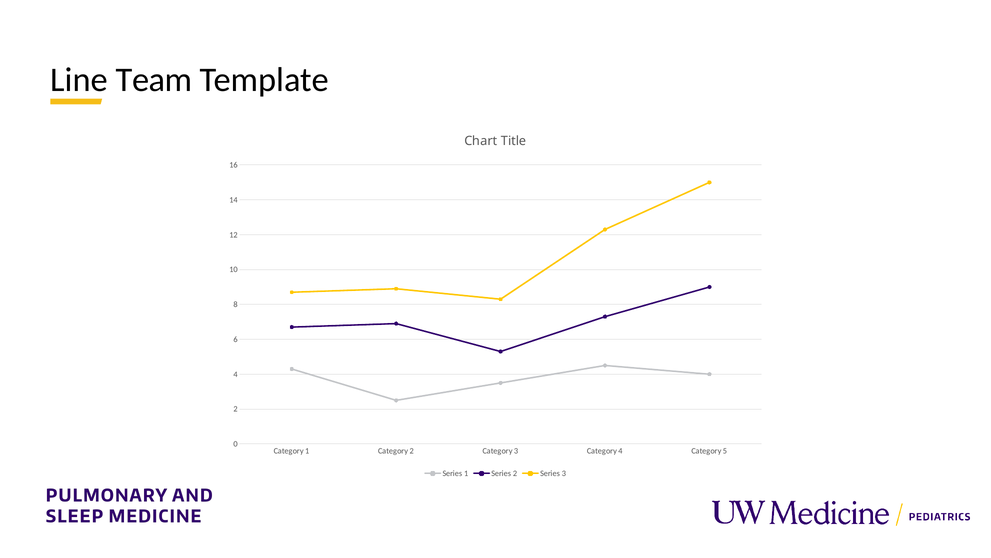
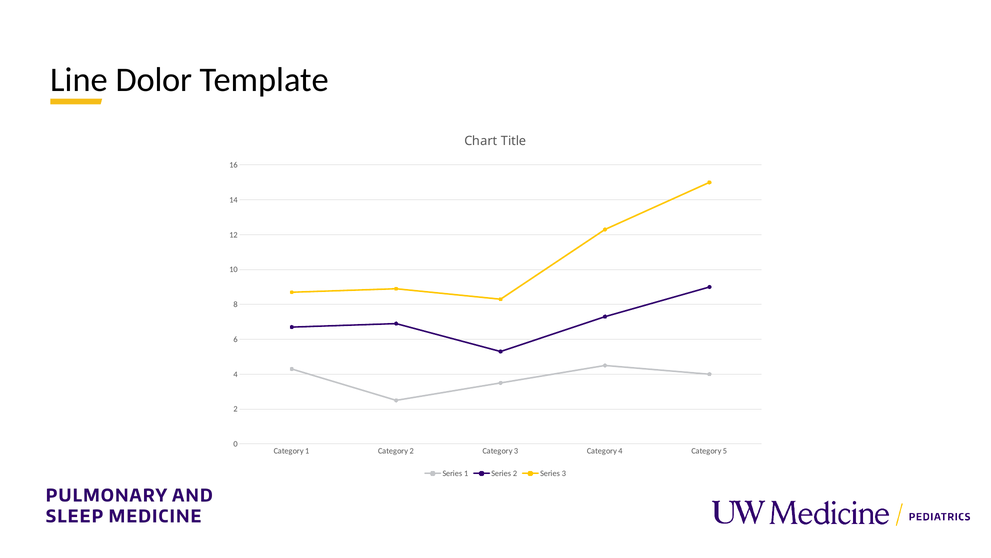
Team: Team -> Dolor (154, 80)
